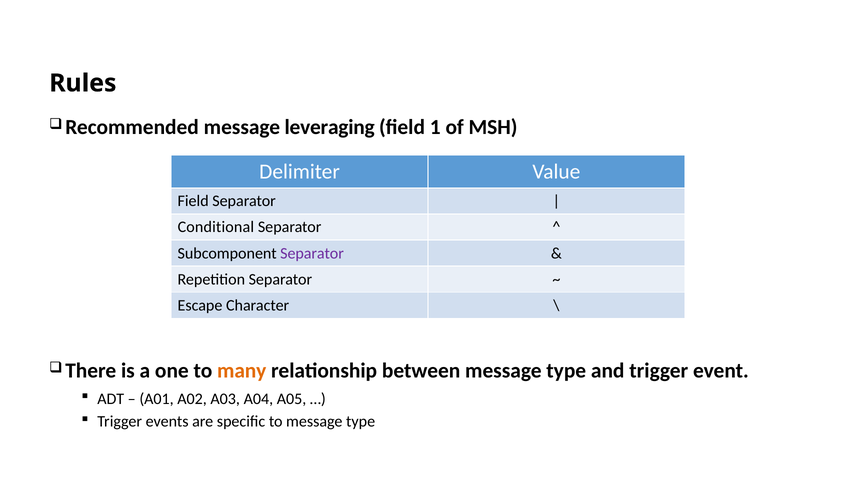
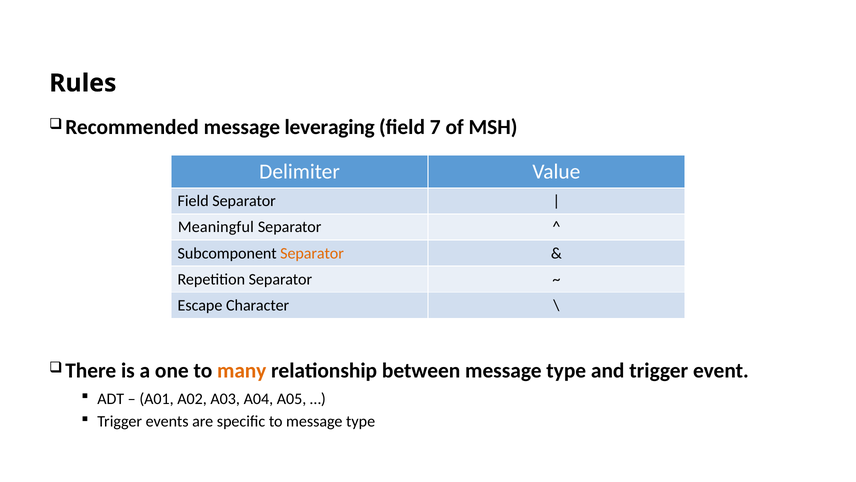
1: 1 -> 7 (435, 127)
Conditional: Conditional -> Meaningful (216, 227)
Separator colour: purple -> orange (312, 253)
